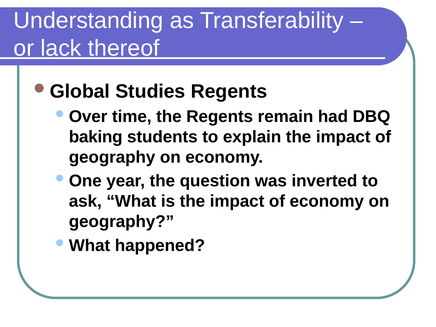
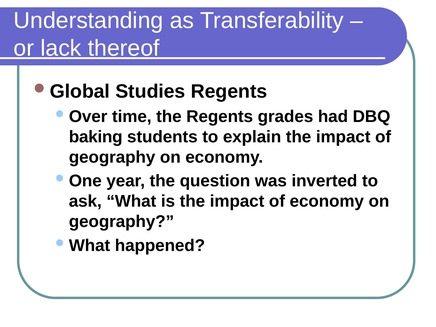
remain: remain -> grades (285, 117)
